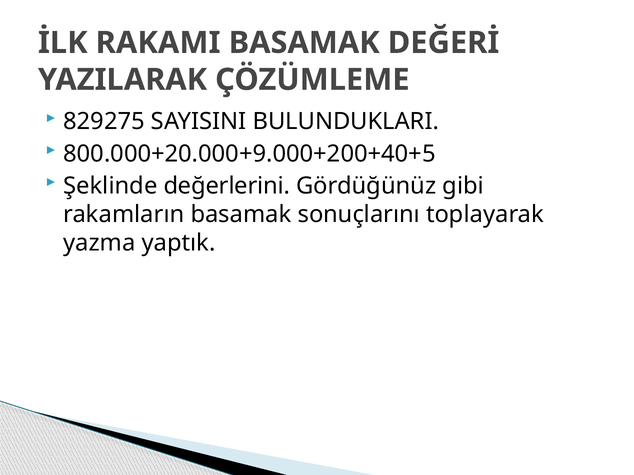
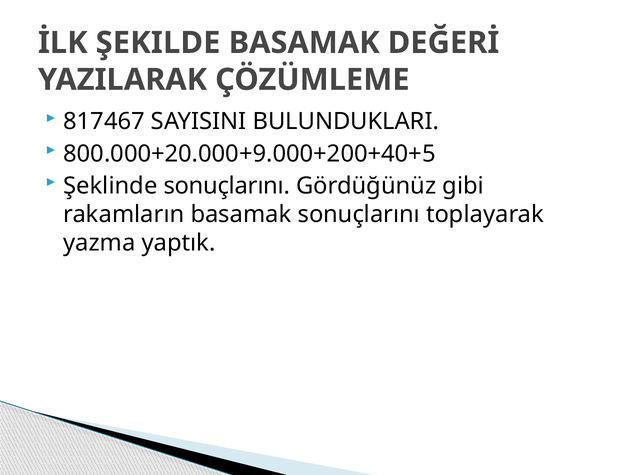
RAKAMI: RAKAMI -> ŞEKILDE (158, 43)
829275: 829275 -> 817467 (104, 122)
Şeklinde değerlerini: değerlerini -> sonuçlarını (227, 186)
